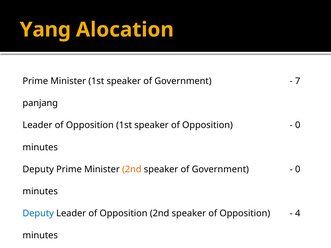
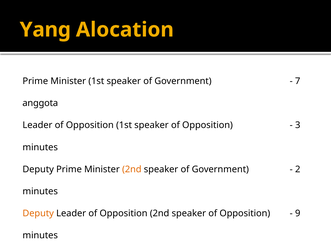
panjang: panjang -> anggota (40, 103)
0: 0 -> 3 (298, 125)
0: 0 -> 2 (298, 169)
Deputy colour: blue -> orange (38, 214)
4: 4 -> 9 (298, 214)
